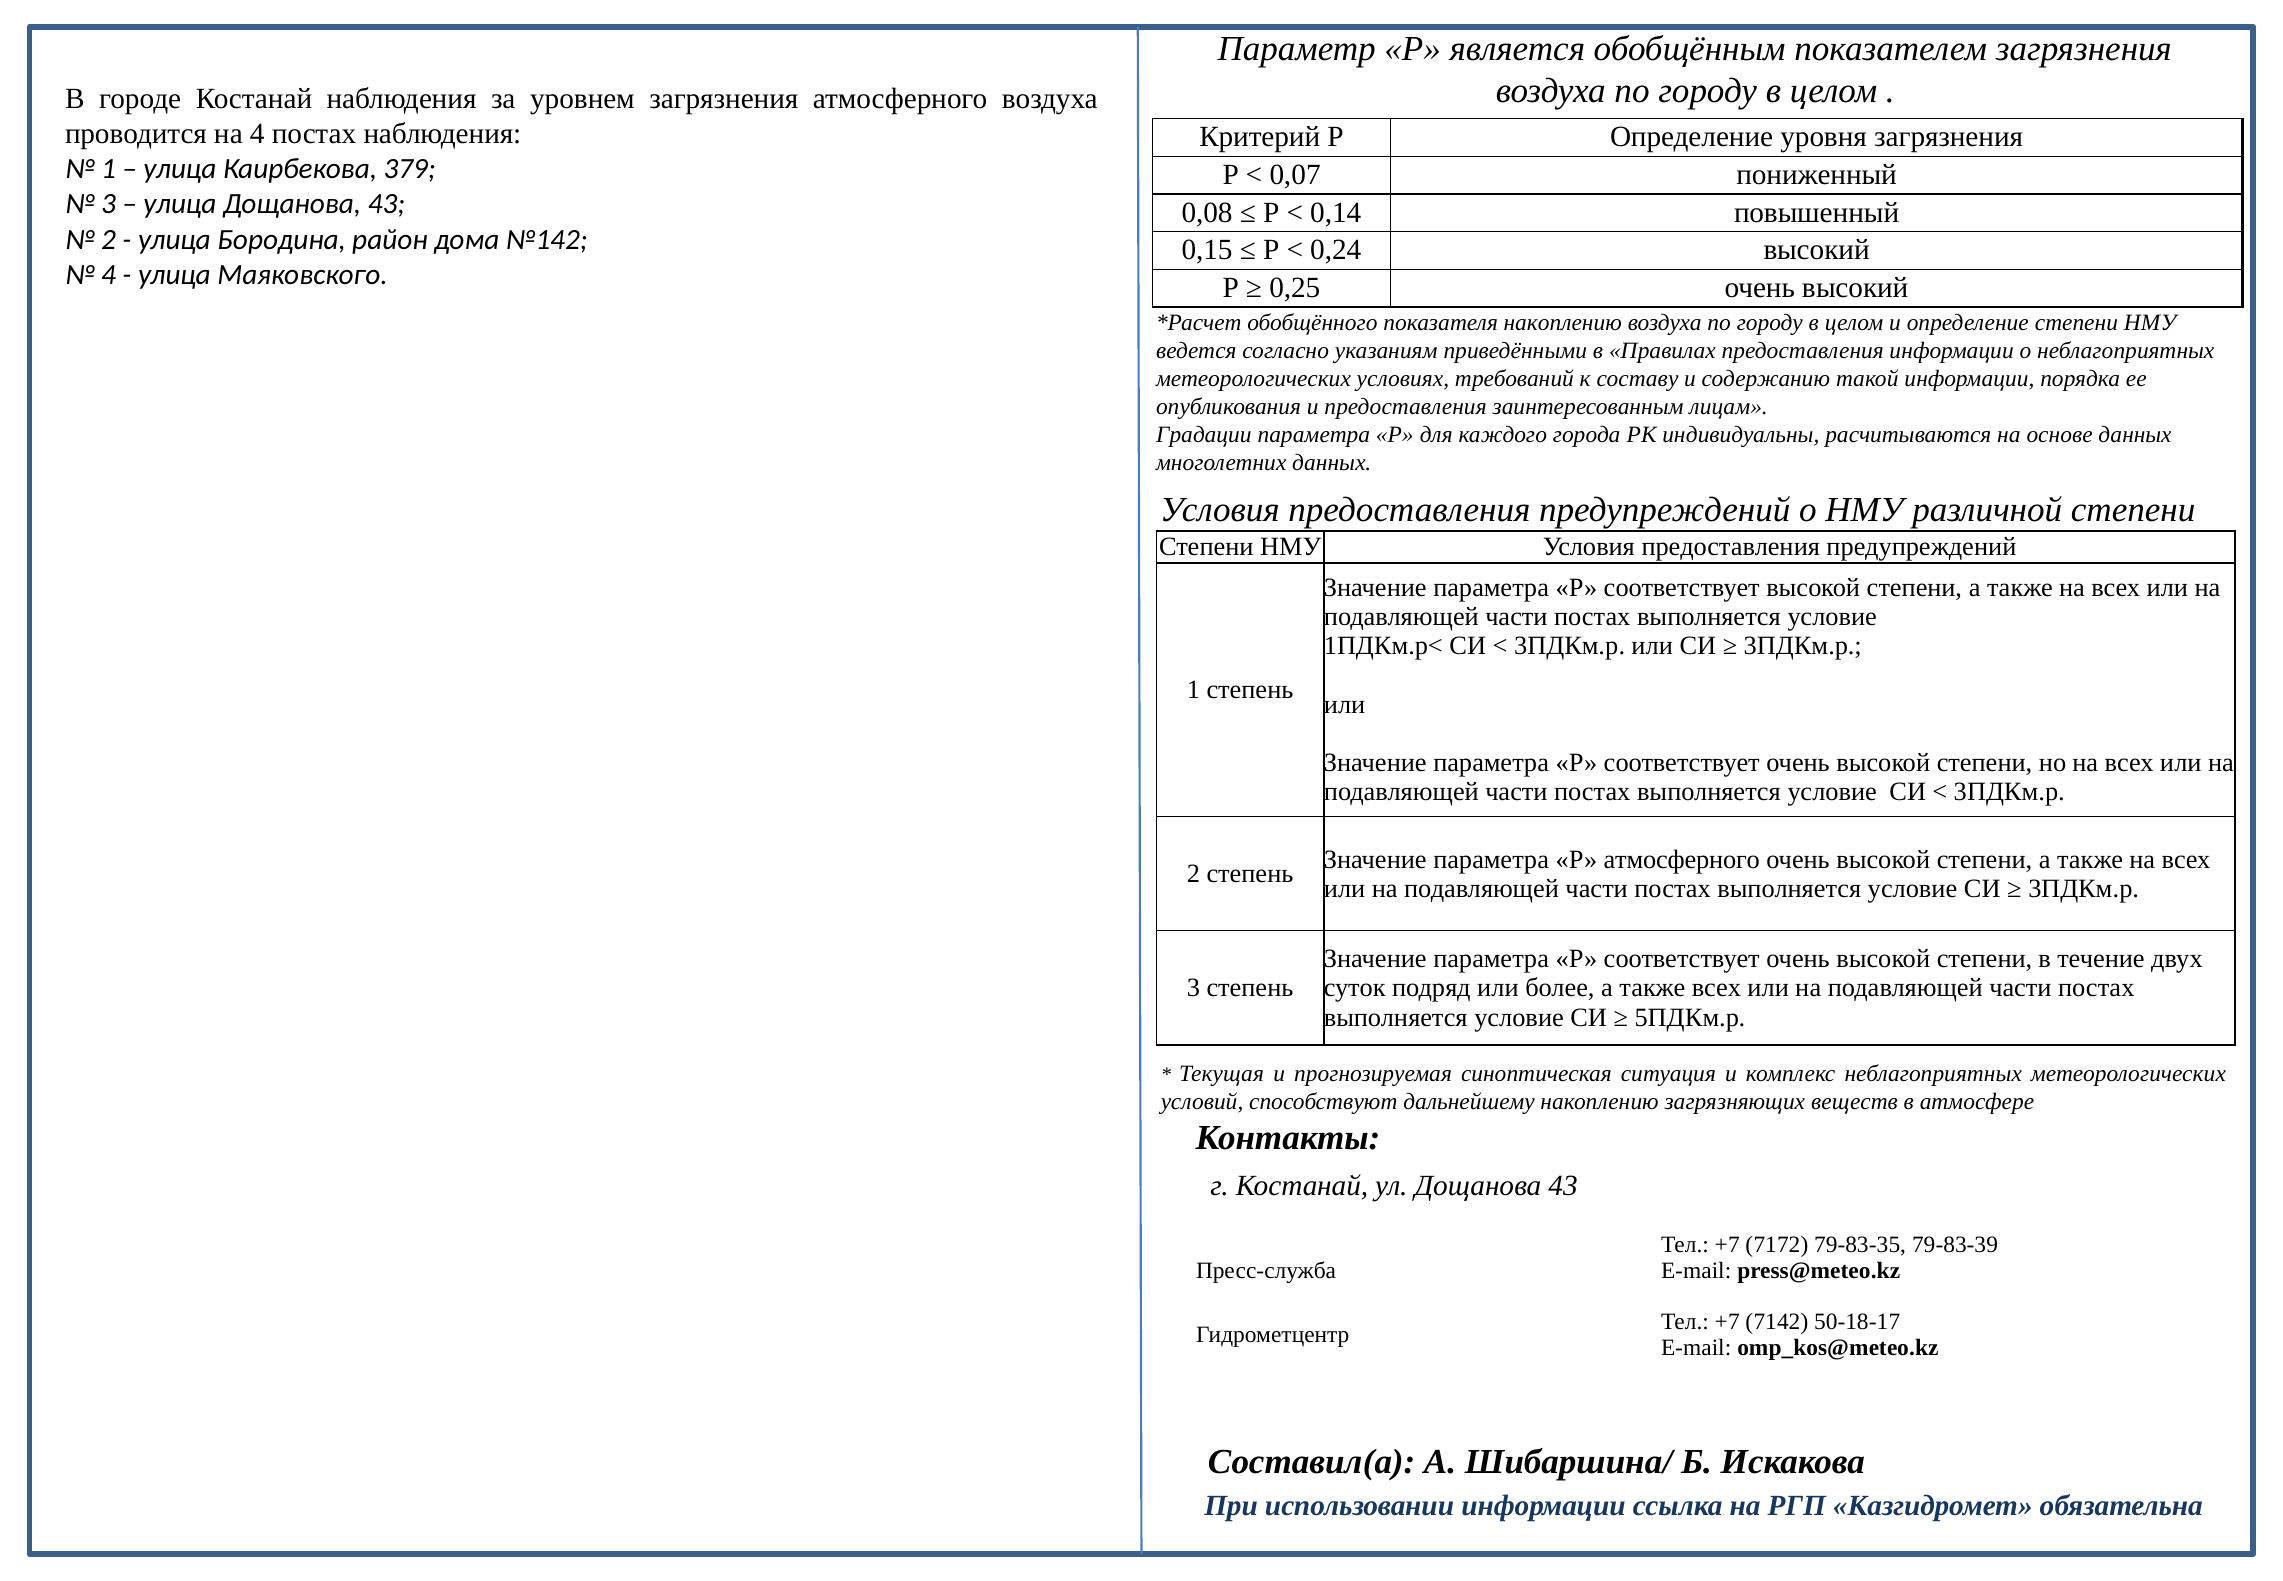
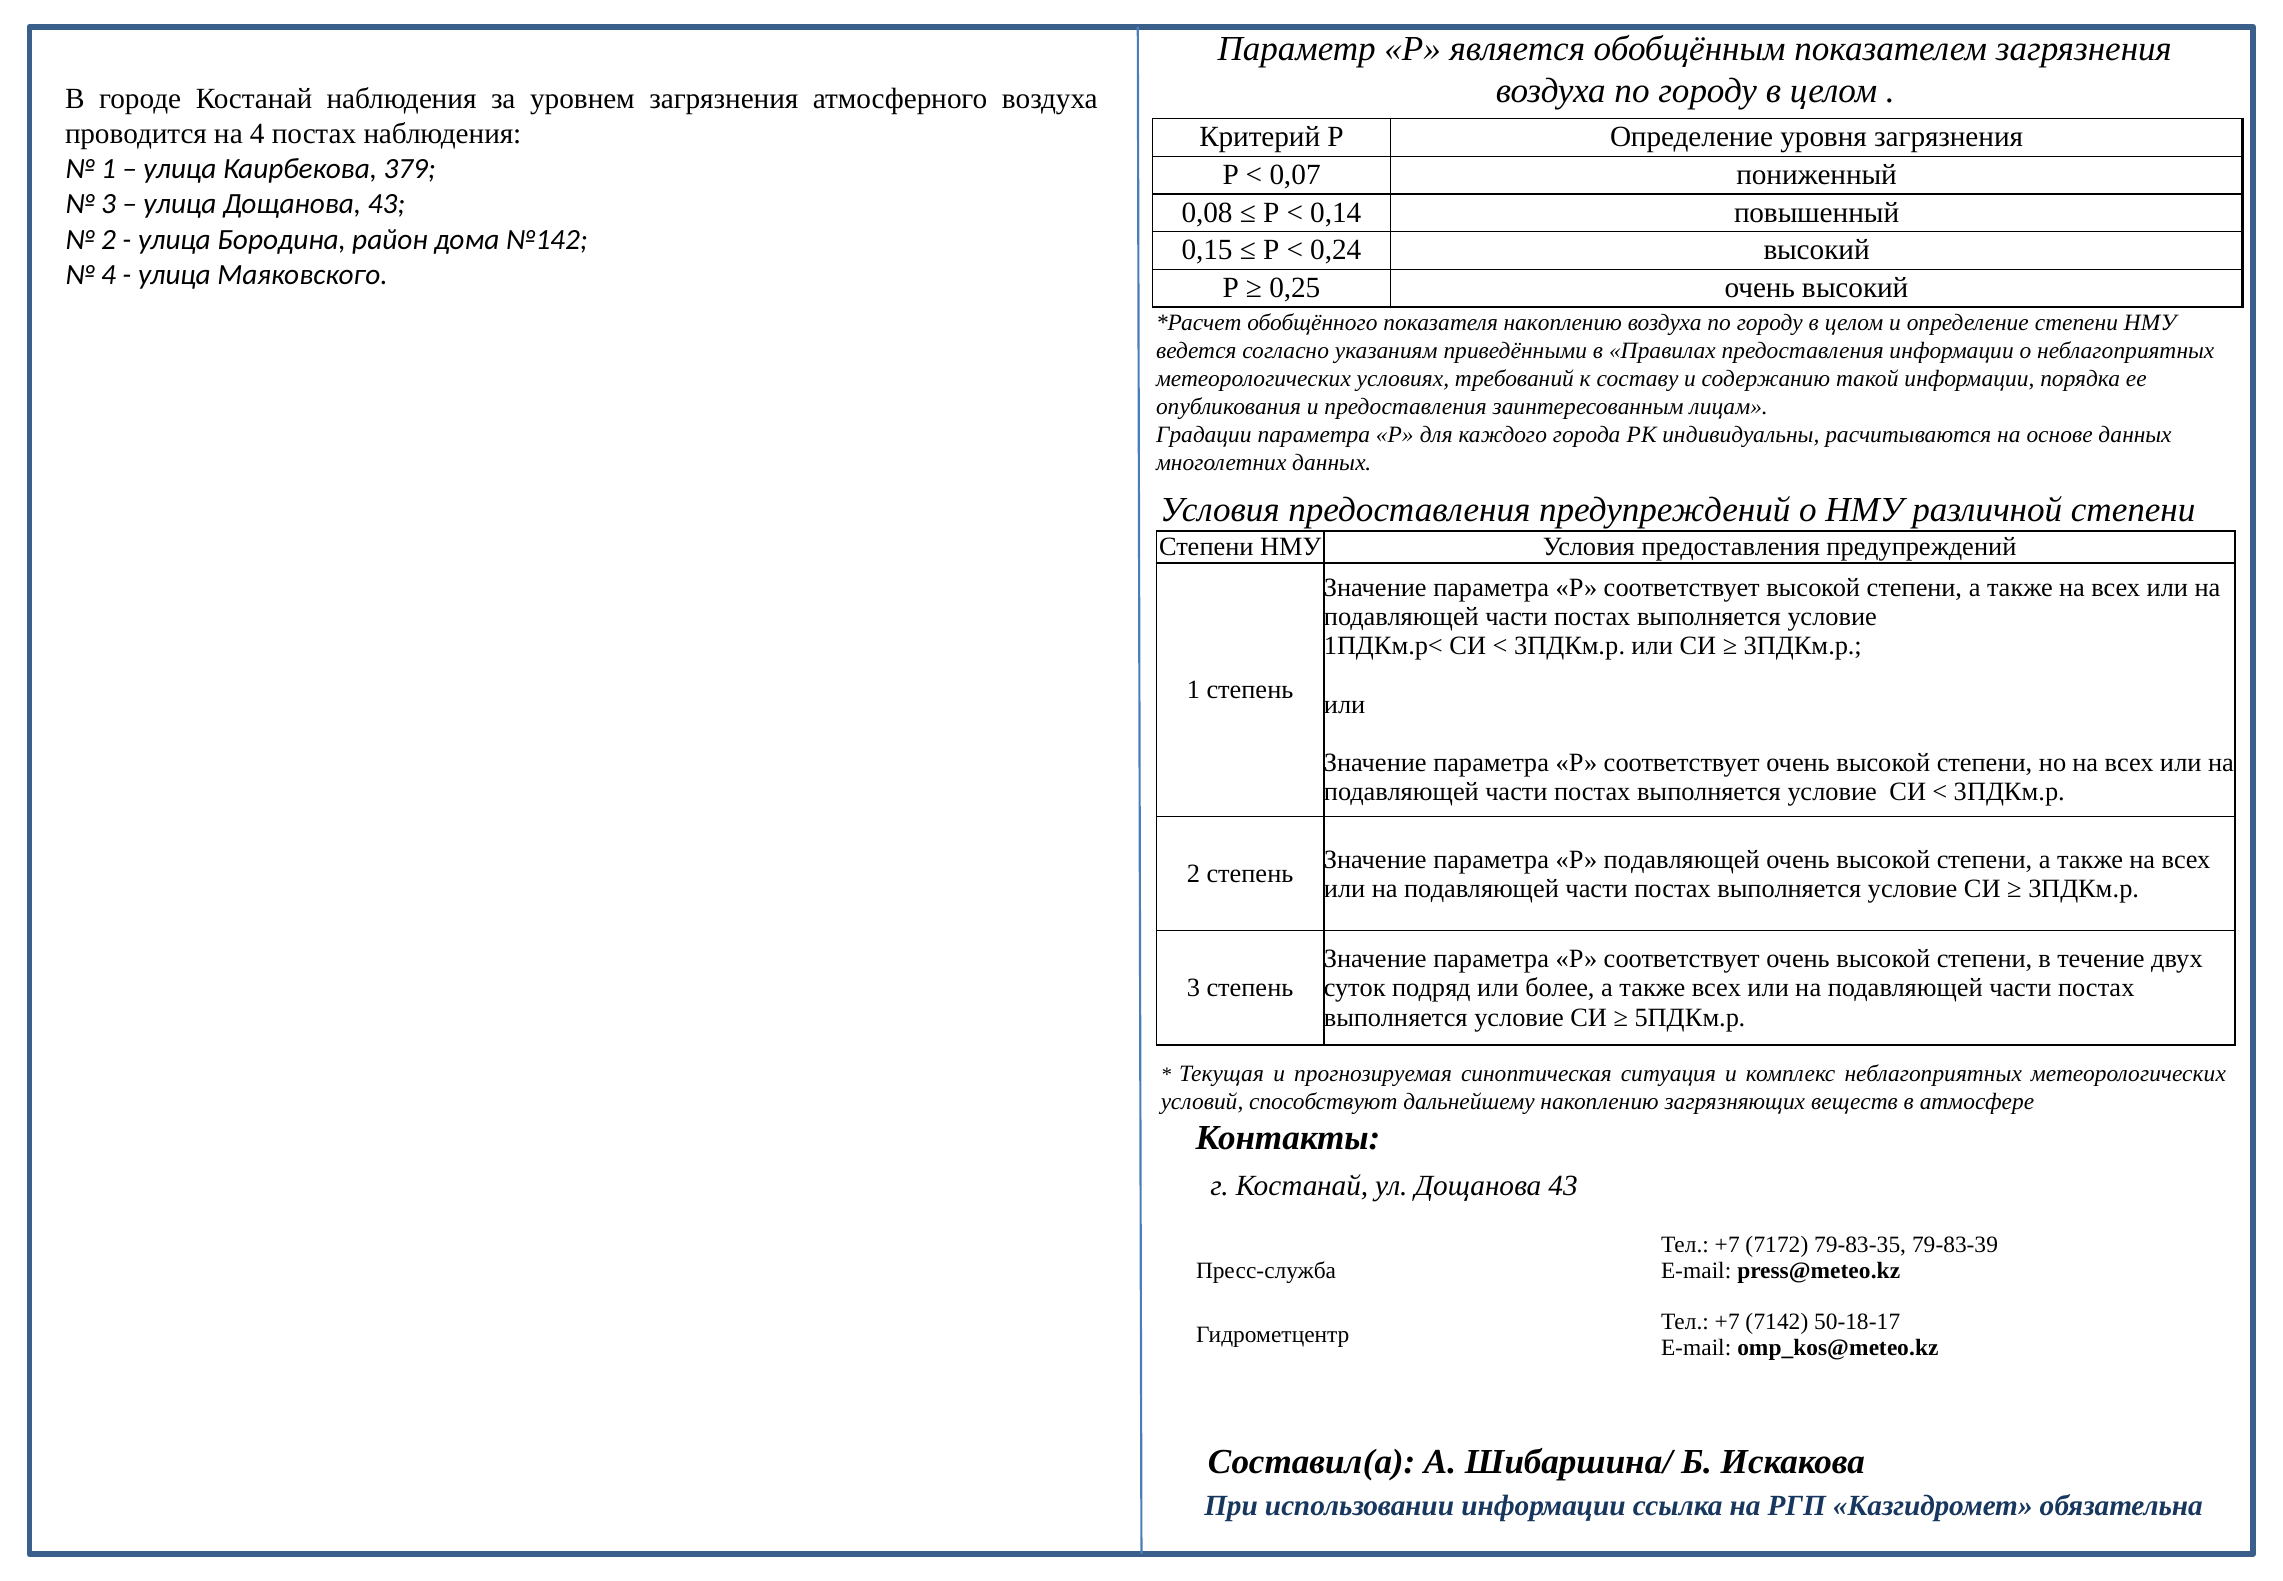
Р атмосферного: атмосферного -> подавляющей (1682, 859)
